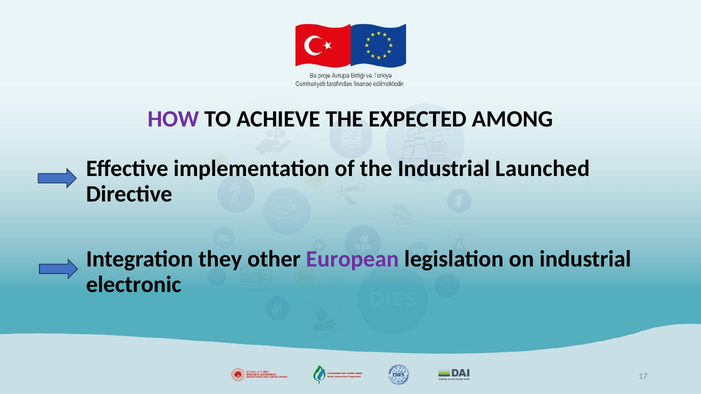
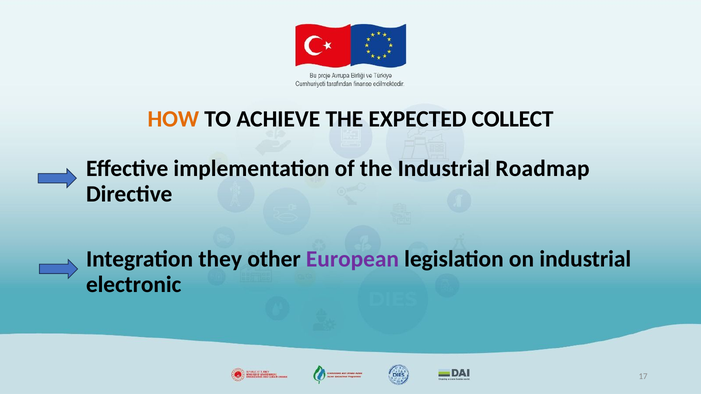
HOW colour: purple -> orange (173, 119)
AMONG: AMONG -> COLLECT (513, 119)
Launched: Launched -> Roadmap (543, 169)
